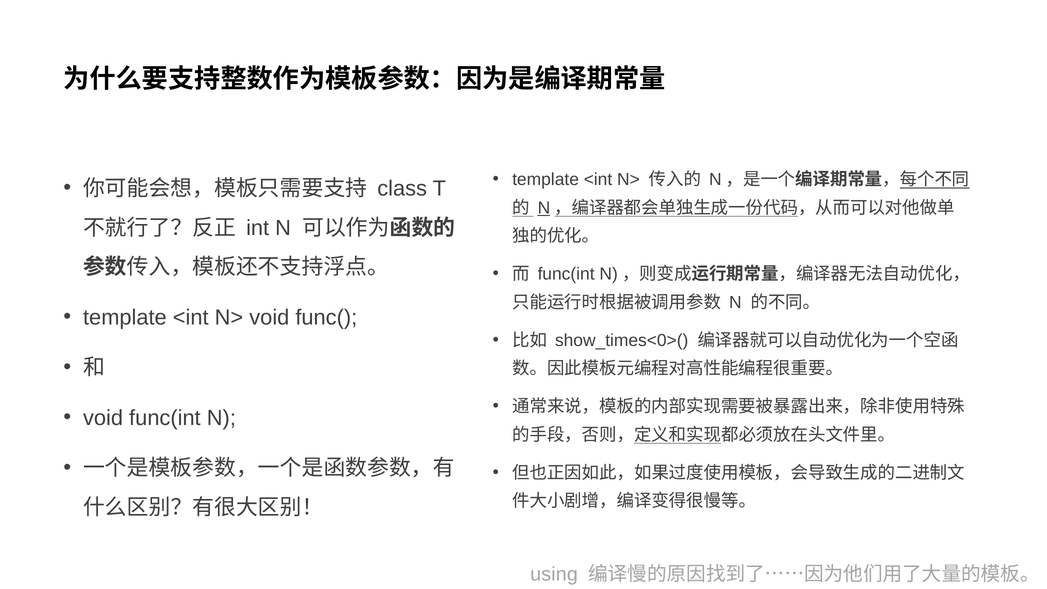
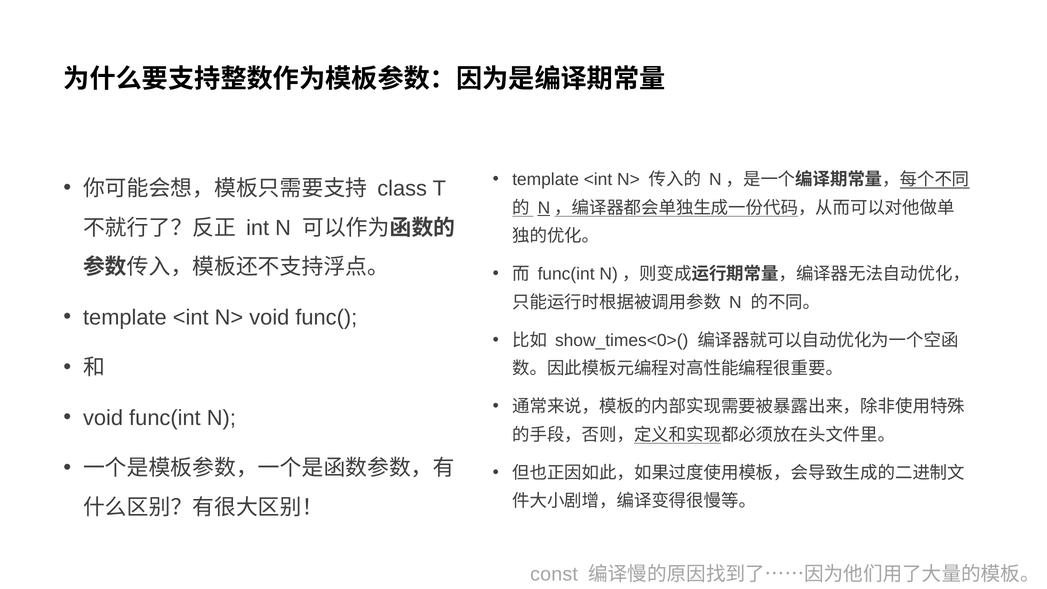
using: using -> const (554, 574)
